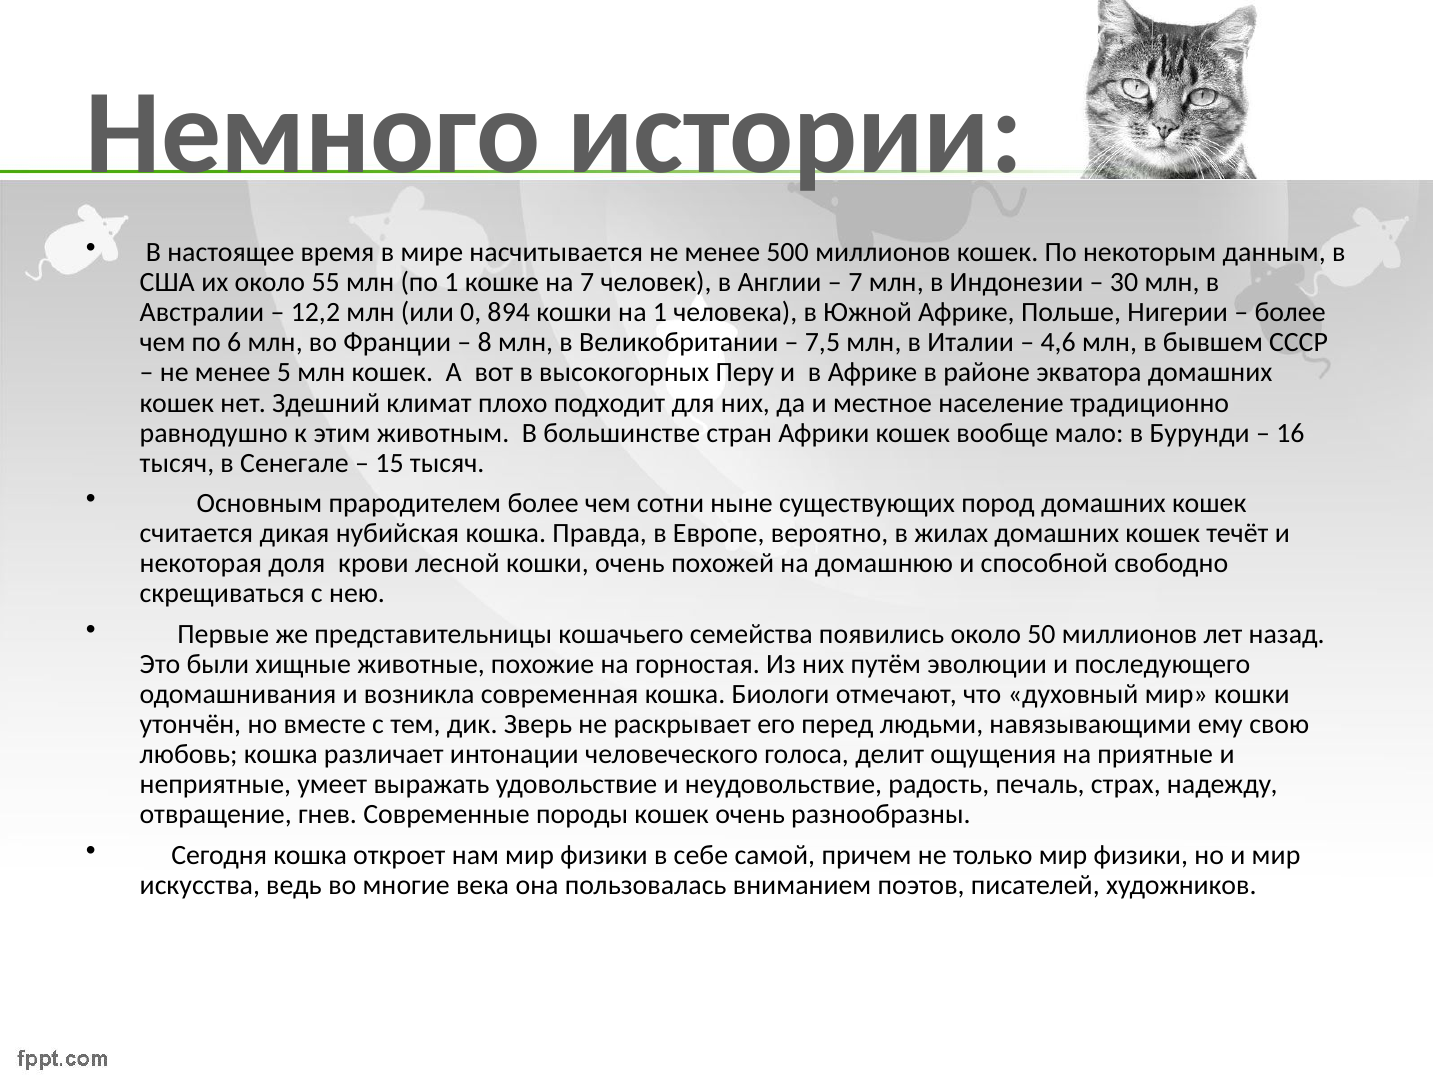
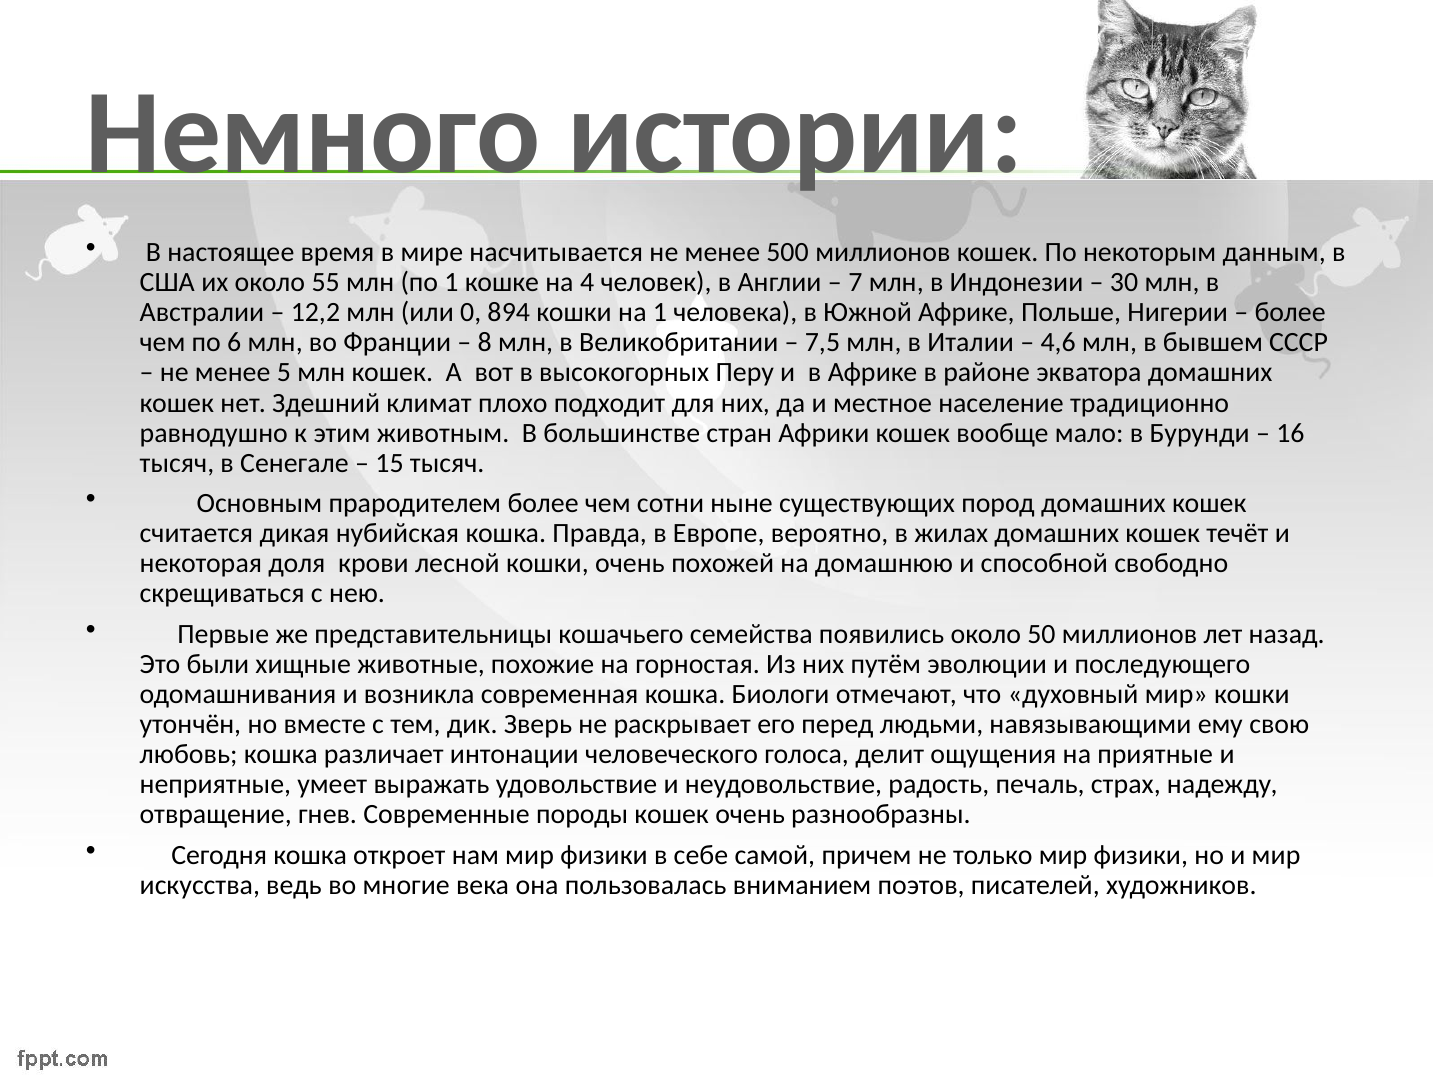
на 7: 7 -> 4 (587, 282)
